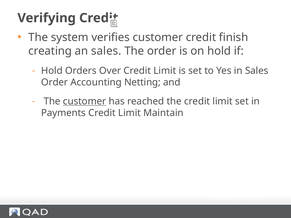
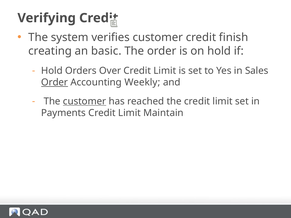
an sales: sales -> basic (106, 51)
Order underline: none -> present (55, 82)
Netting: Netting -> Weekly (142, 82)
